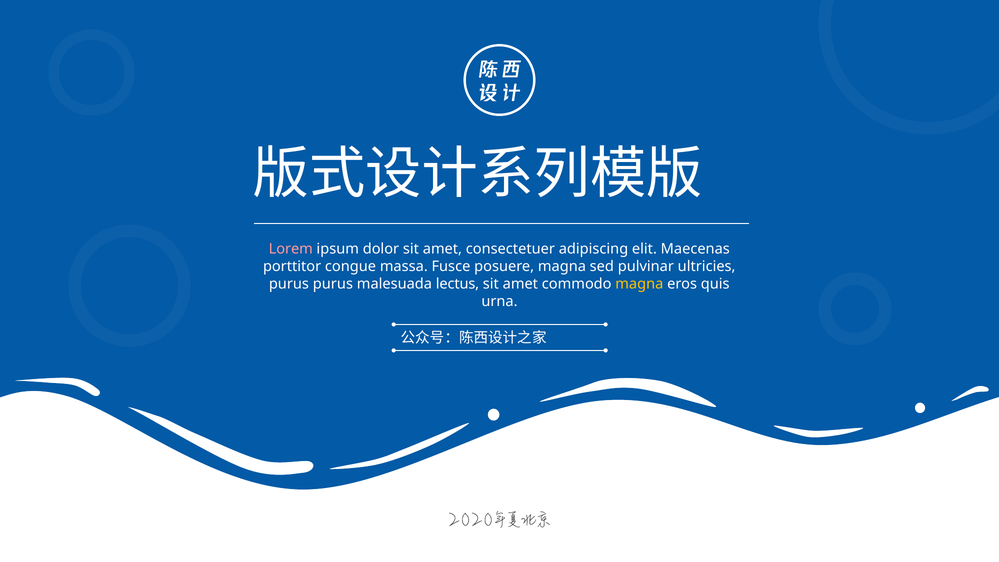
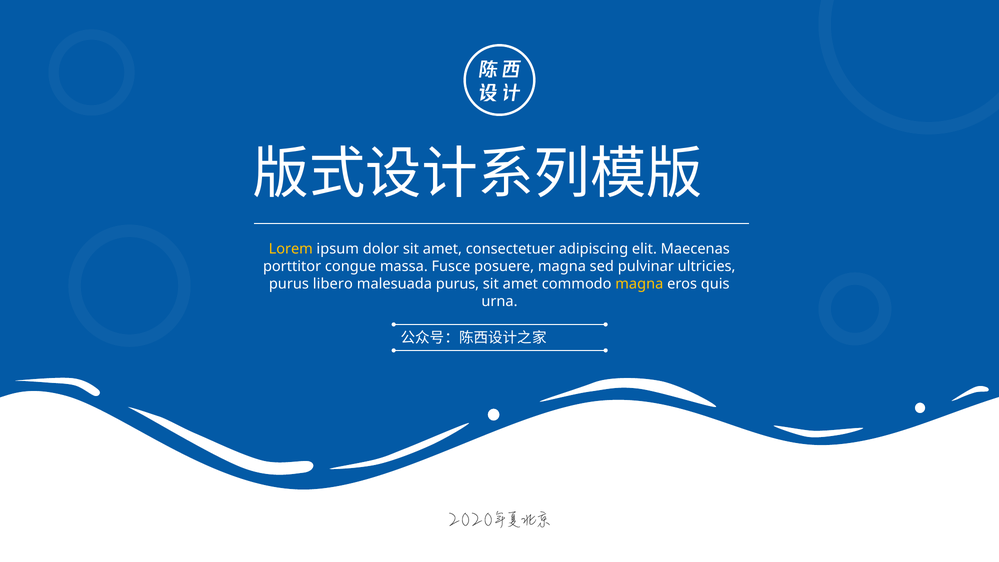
Lorem colour: pink -> yellow (291, 249)
purus purus: purus -> libero (333, 284)
malesuada lectus: lectus -> purus (457, 284)
